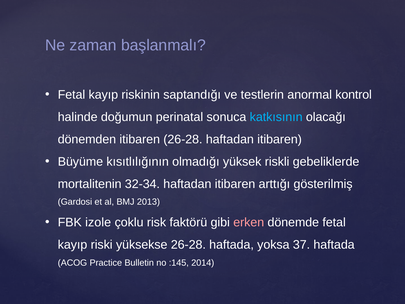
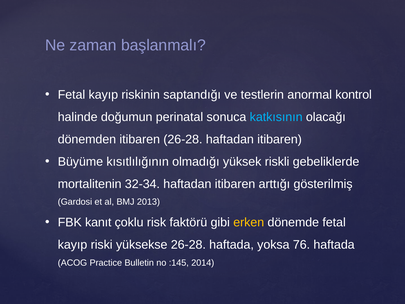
izole: izole -> kanıt (98, 222)
erken colour: pink -> yellow (249, 222)
37: 37 -> 76 (301, 245)
